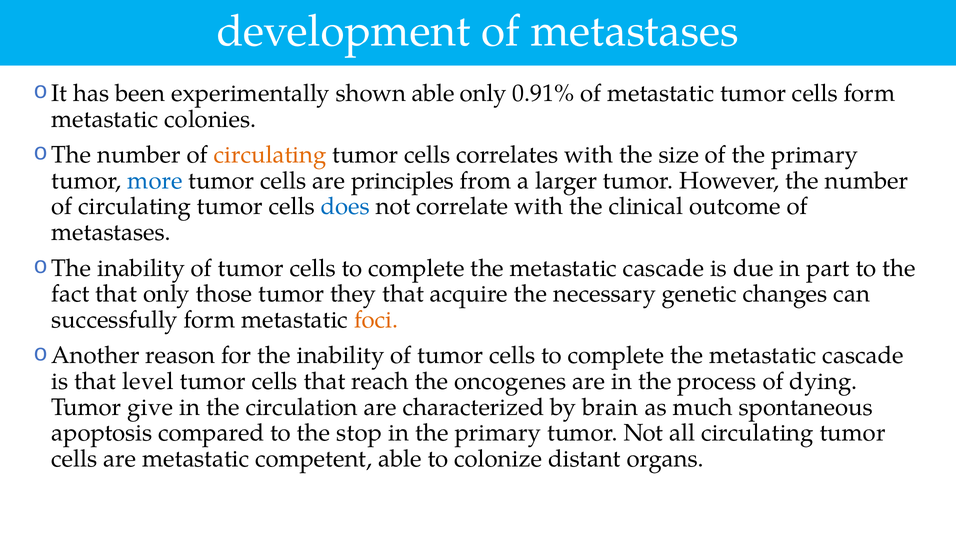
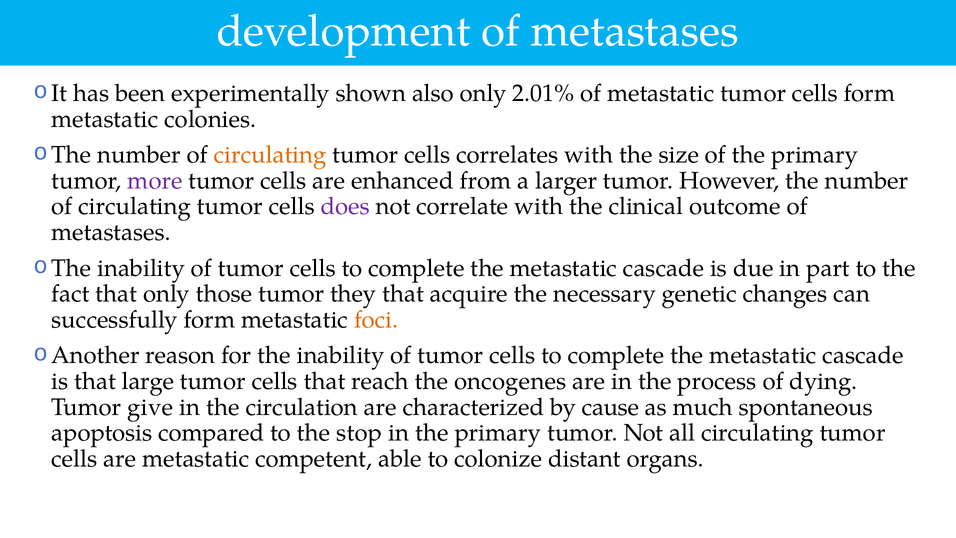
shown able: able -> also (433, 93)
0.91%: 0.91% -> 2.01% (543, 93)
more colour: blue -> purple (155, 181)
principles: principles -> enhanced (402, 181)
does colour: blue -> purple (345, 206)
level: level -> large (148, 381)
brain: brain -> cause (610, 407)
